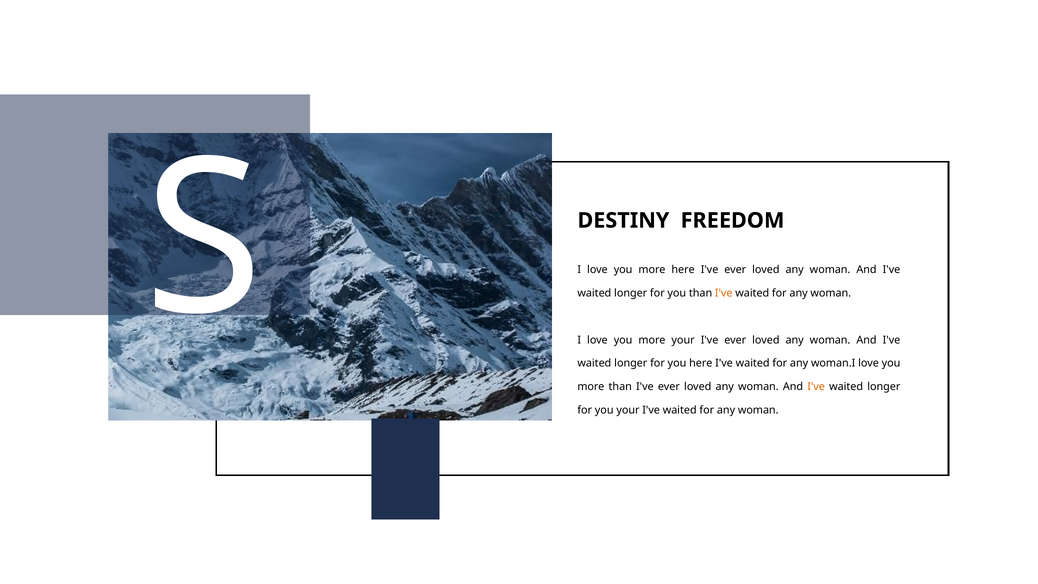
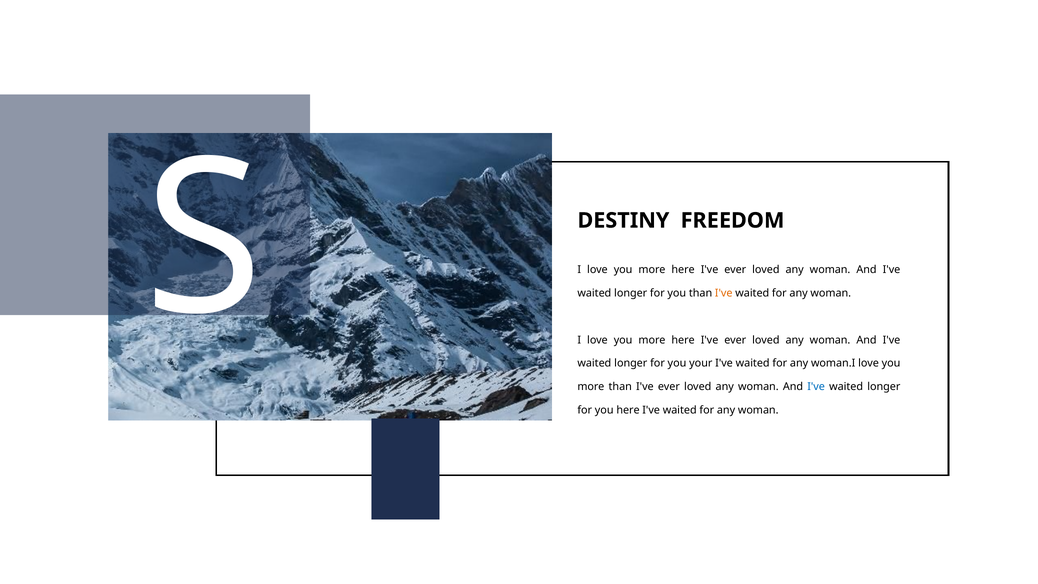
your: your -> here (683, 340)
you here: here -> your (701, 363)
I've colour: orange -> blue (816, 387)
you your: your -> here (628, 410)
